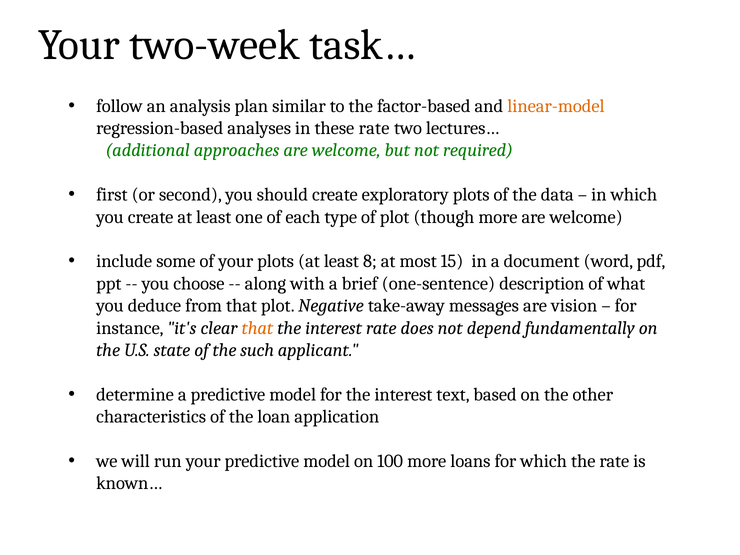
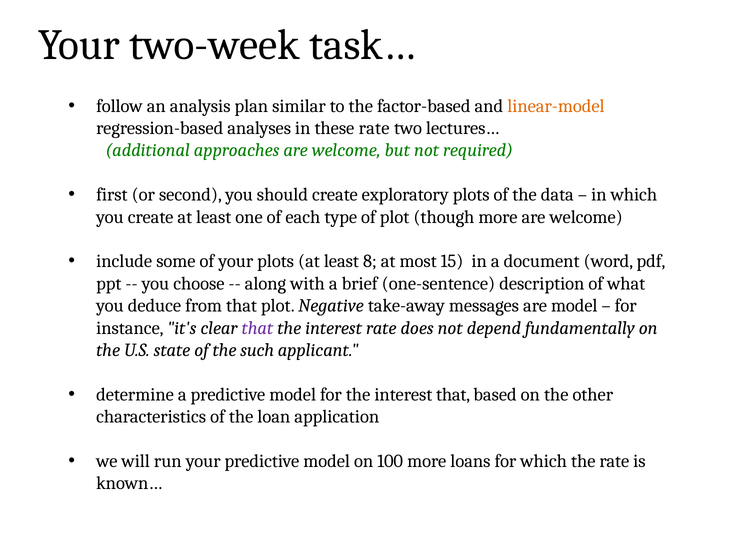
are vision: vision -> model (574, 306)
that colour: orange -> purple (257, 328)
interest text: text -> that (453, 395)
